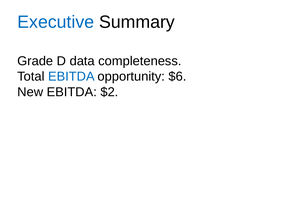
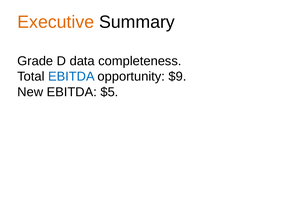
Executive colour: blue -> orange (56, 22)
$6: $6 -> $9 (177, 76)
$2: $2 -> $5 (109, 92)
